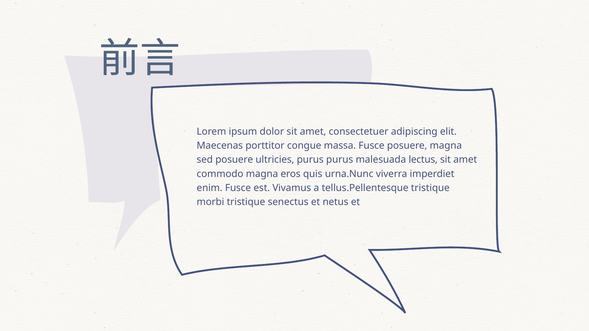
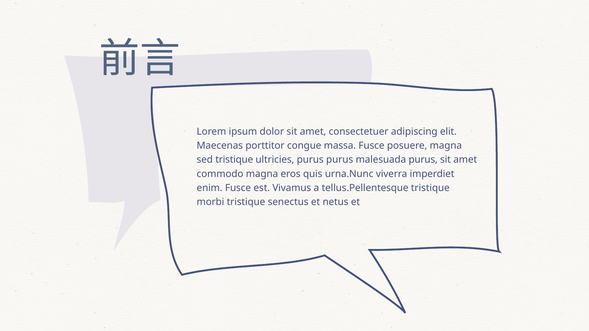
sed posuere: posuere -> tristique (234, 160)
malesuada lectus: lectus -> purus (423, 160)
